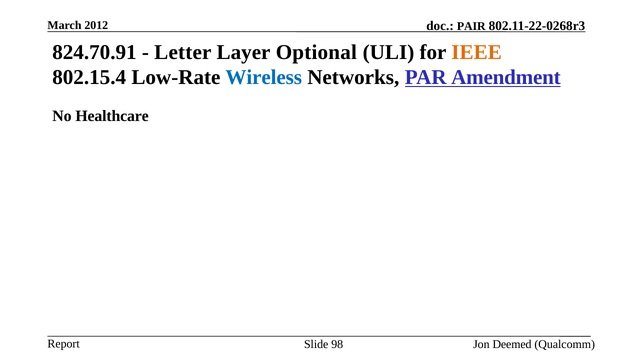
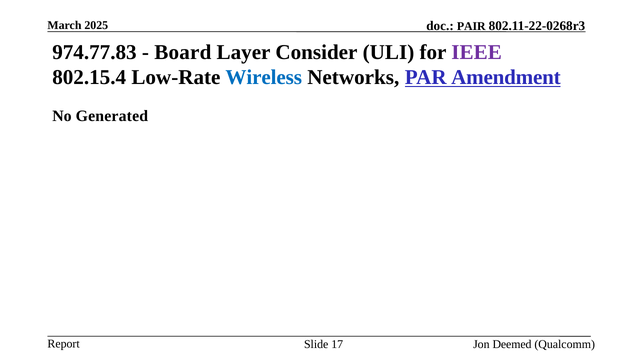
2012: 2012 -> 2025 (96, 25)
824.70.91: 824.70.91 -> 974.77.83 (94, 52)
Letter: Letter -> Board (183, 52)
Optional: Optional -> Consider (316, 52)
IEEE colour: orange -> purple (477, 52)
Healthcare: Healthcare -> Generated (112, 116)
98: 98 -> 17 (337, 344)
